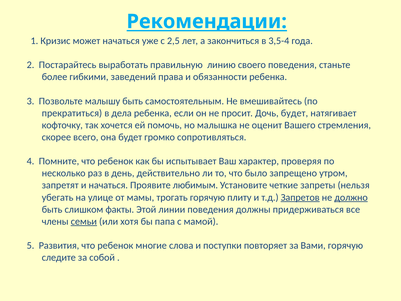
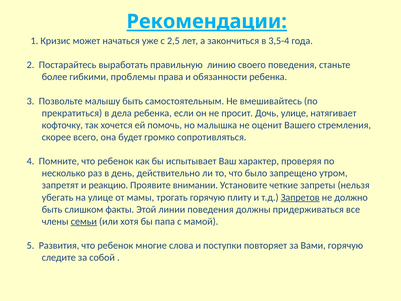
Рекомендации underline: none -> present (207, 22)
заведений: заведений -> проблемы (133, 77)
Дочь будет: будет -> улице (295, 113)
и начаться: начаться -> реакцию (108, 185)
любимым: любимым -> внимании (195, 185)
должно underline: present -> none (351, 197)
